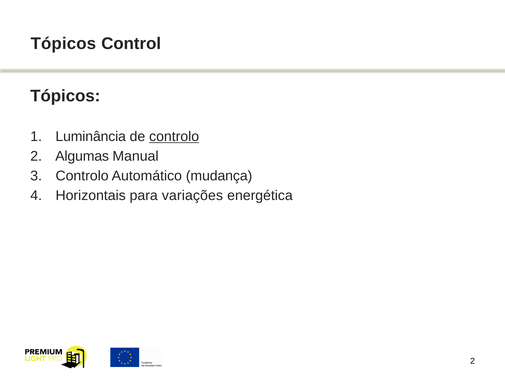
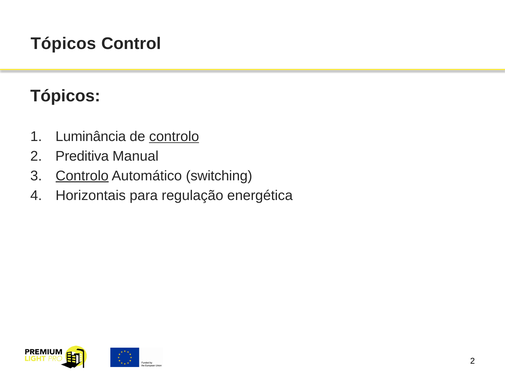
Algumas: Algumas -> Preditiva (82, 157)
Controlo underline: none -> present (82, 176)
mudança: mudança -> switching (219, 176)
variações: variações -> regulação (192, 196)
